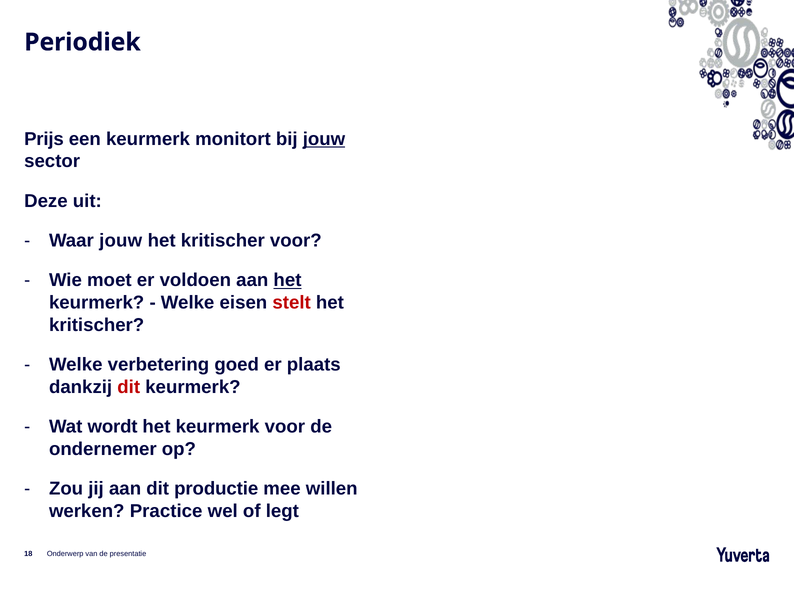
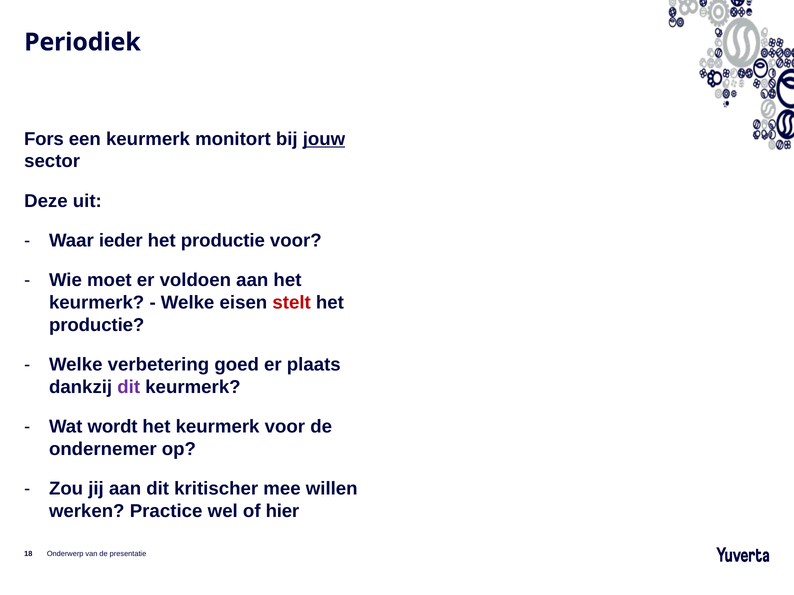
Prijs: Prijs -> Fors (44, 139)
Waar jouw: jouw -> ieder (121, 241)
kritischer: kritischer -> productie (223, 241)
het underline: present -> none (287, 281)
kritischer: kritischer -> productie (97, 325)
dit colour: red -> purple (129, 387)
productie: productie -> kritischer (216, 489)
legt: legt -> hier (282, 512)
